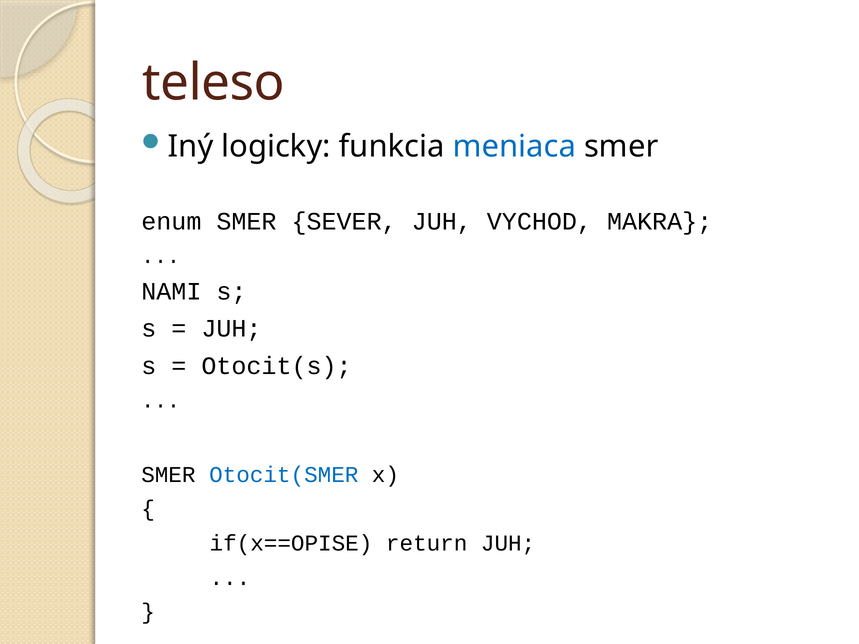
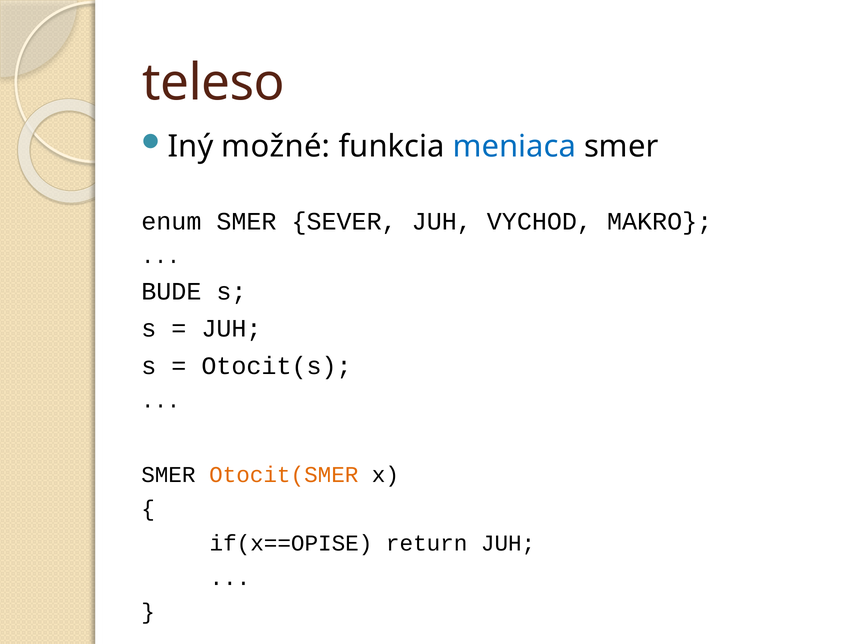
logicky: logicky -> možné (276, 147)
MAKRA: MAKRA -> MAKRO (660, 221)
NAMI: NAMI -> BUDE (171, 292)
Otocit(SMER colour: blue -> orange (284, 475)
